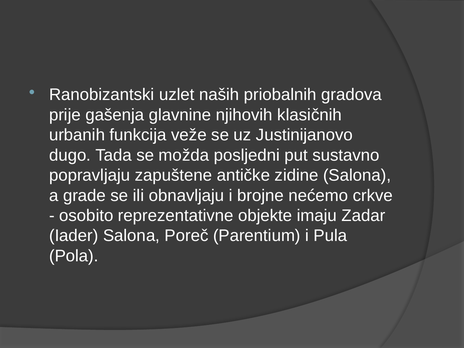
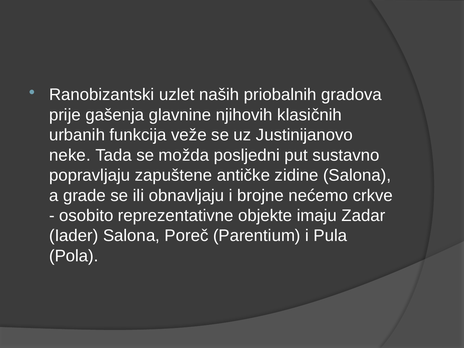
dugo: dugo -> neke (70, 155)
